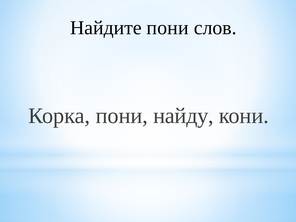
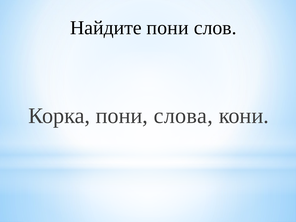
найду: найду -> слова (183, 116)
